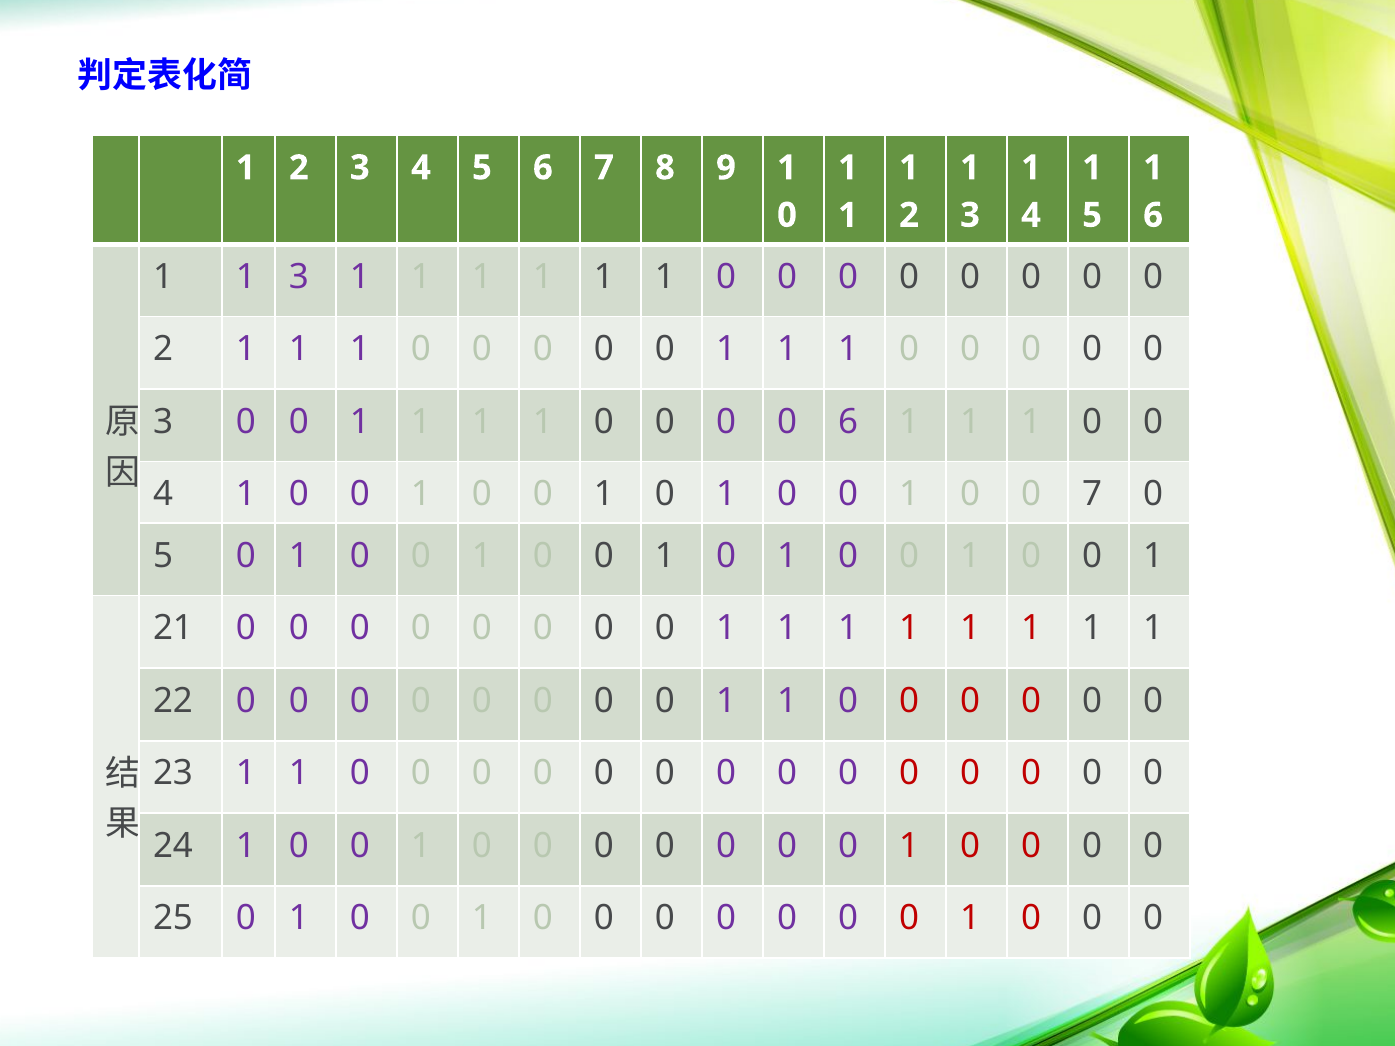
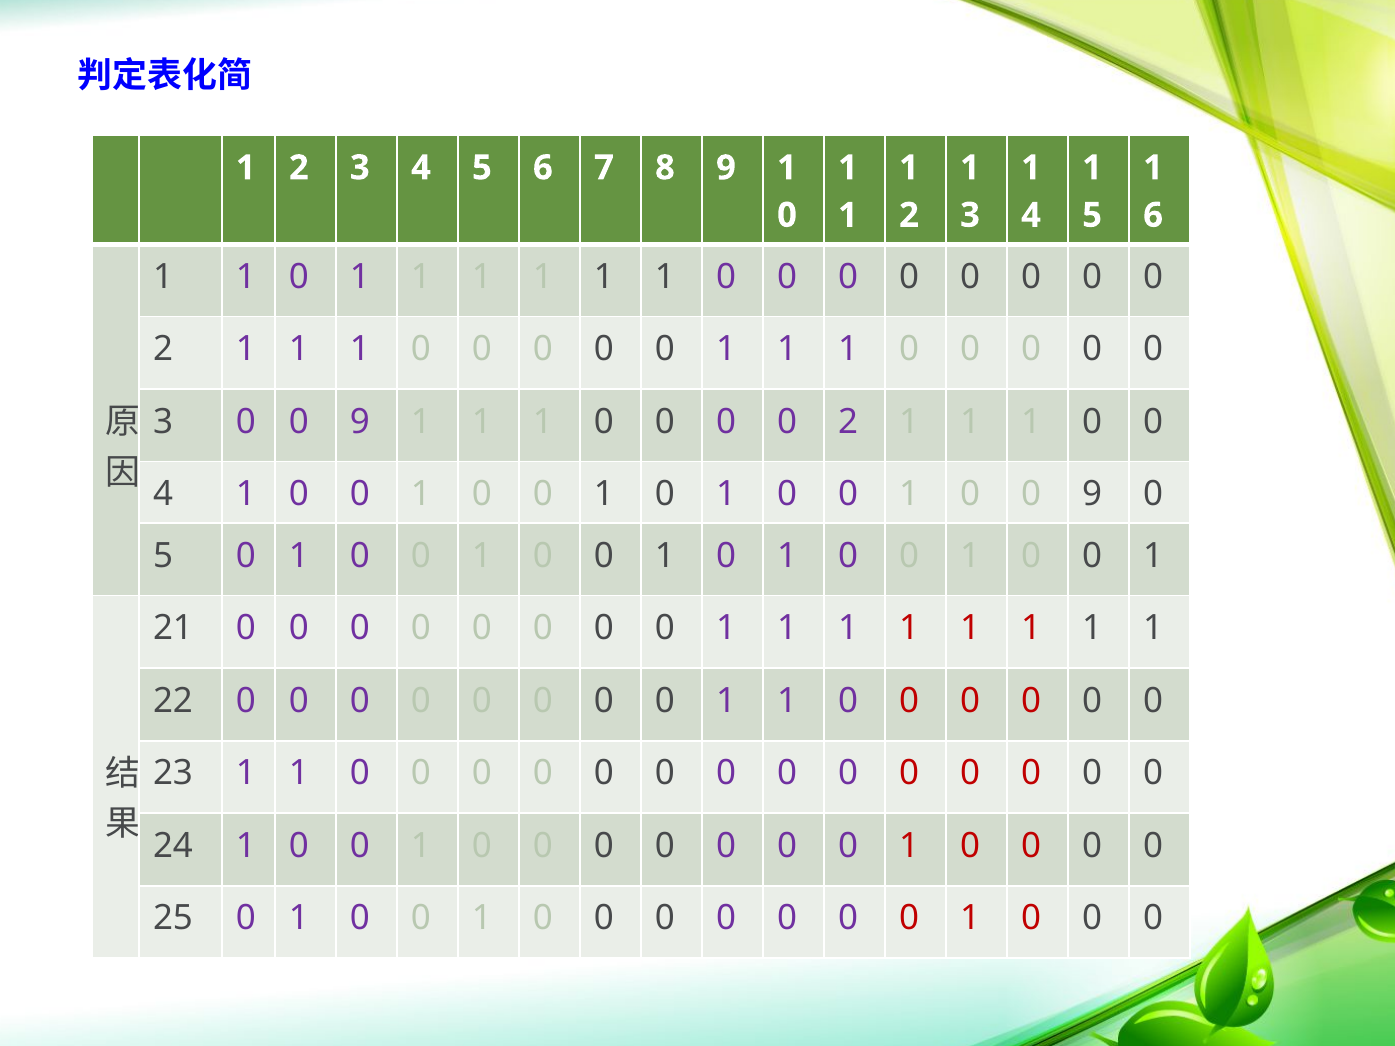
3: 3 -> 0 (299, 277)
3 0 0 1: 1 -> 9 (360, 422)
6: 6 -> 2 (848, 422)
1 0 0 7: 7 -> 9 (1092, 494)
